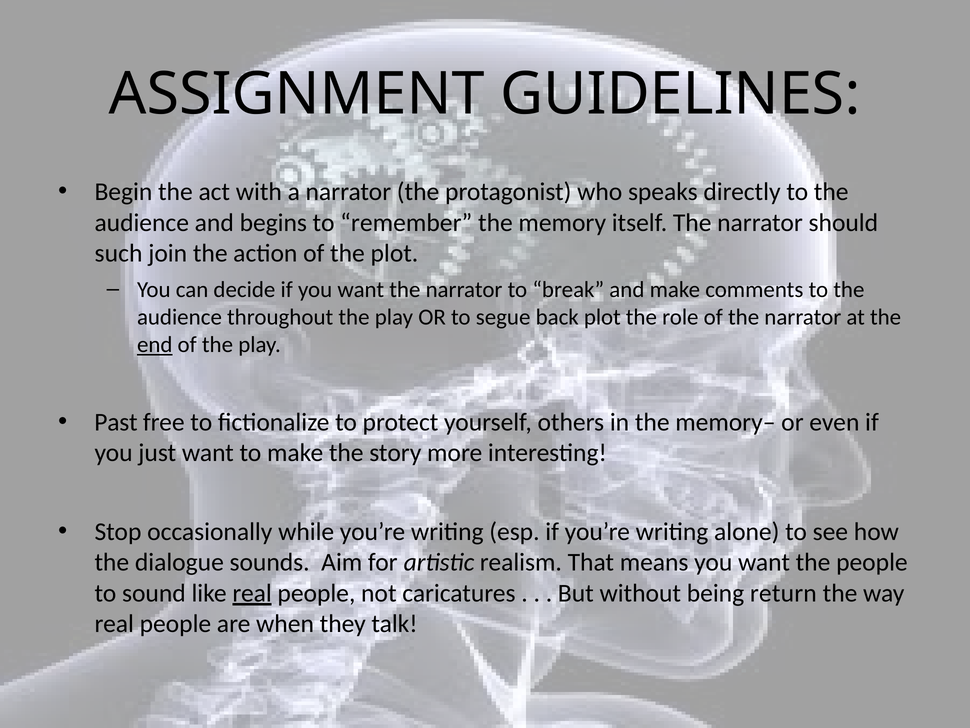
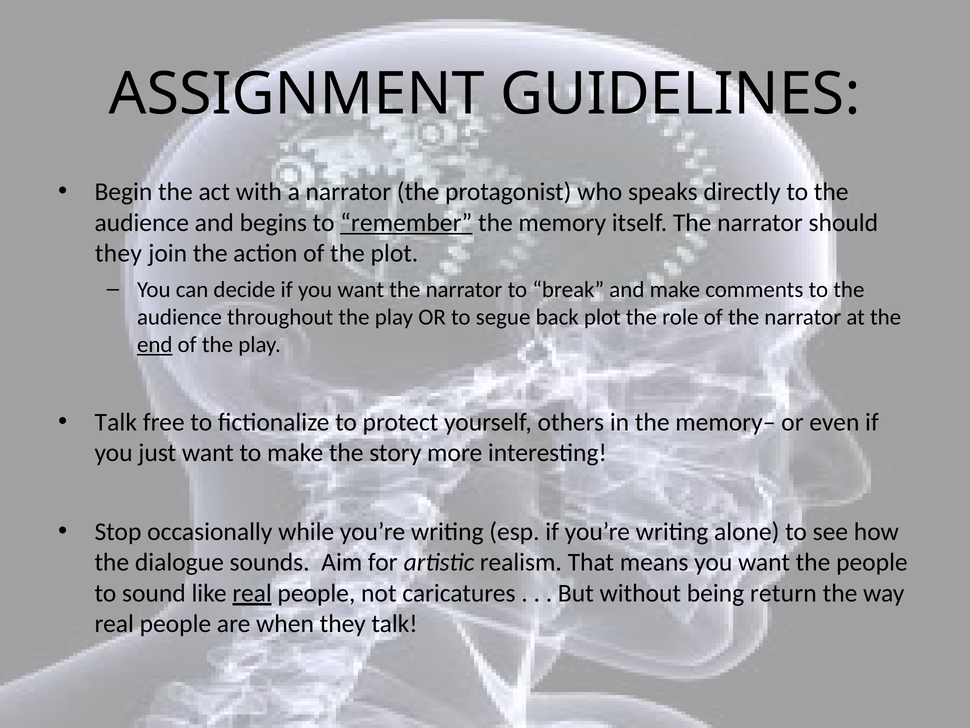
remember underline: none -> present (406, 222)
such: such -> they (118, 253)
Past: Past -> Talk (116, 422)
